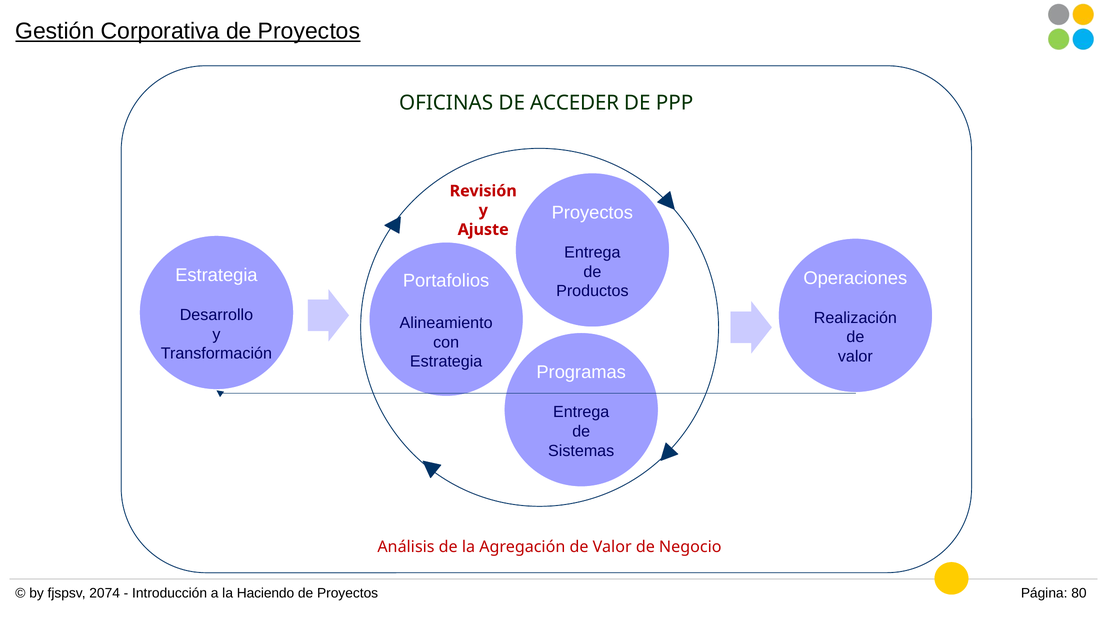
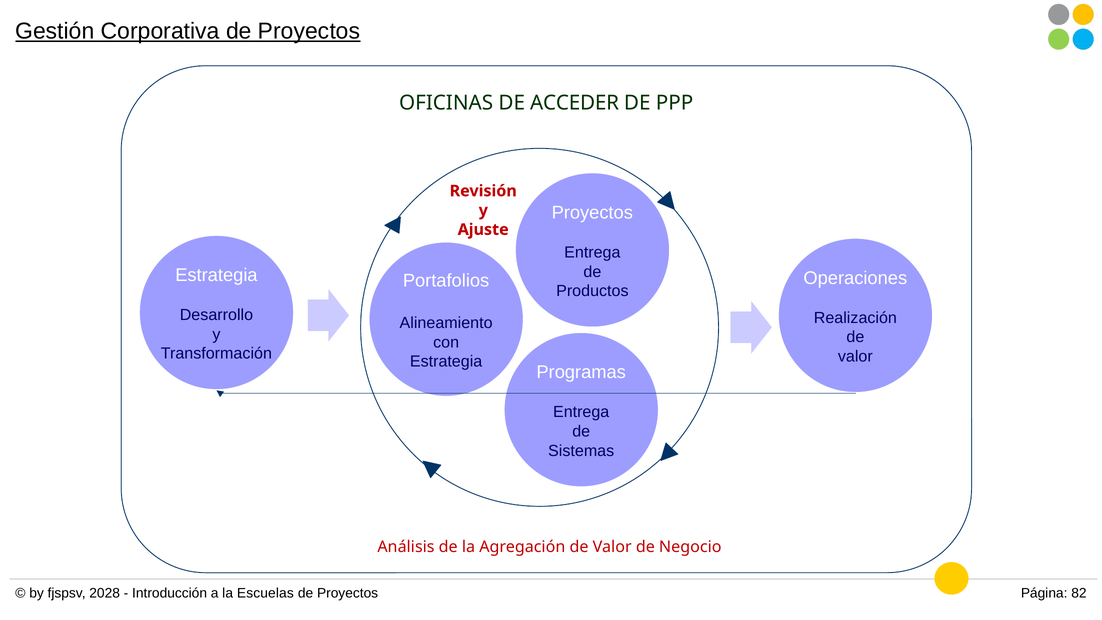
2074: 2074 -> 2028 (105, 593)
Haciendo: Haciendo -> Escuelas (265, 593)
80: 80 -> 82 (1079, 593)
